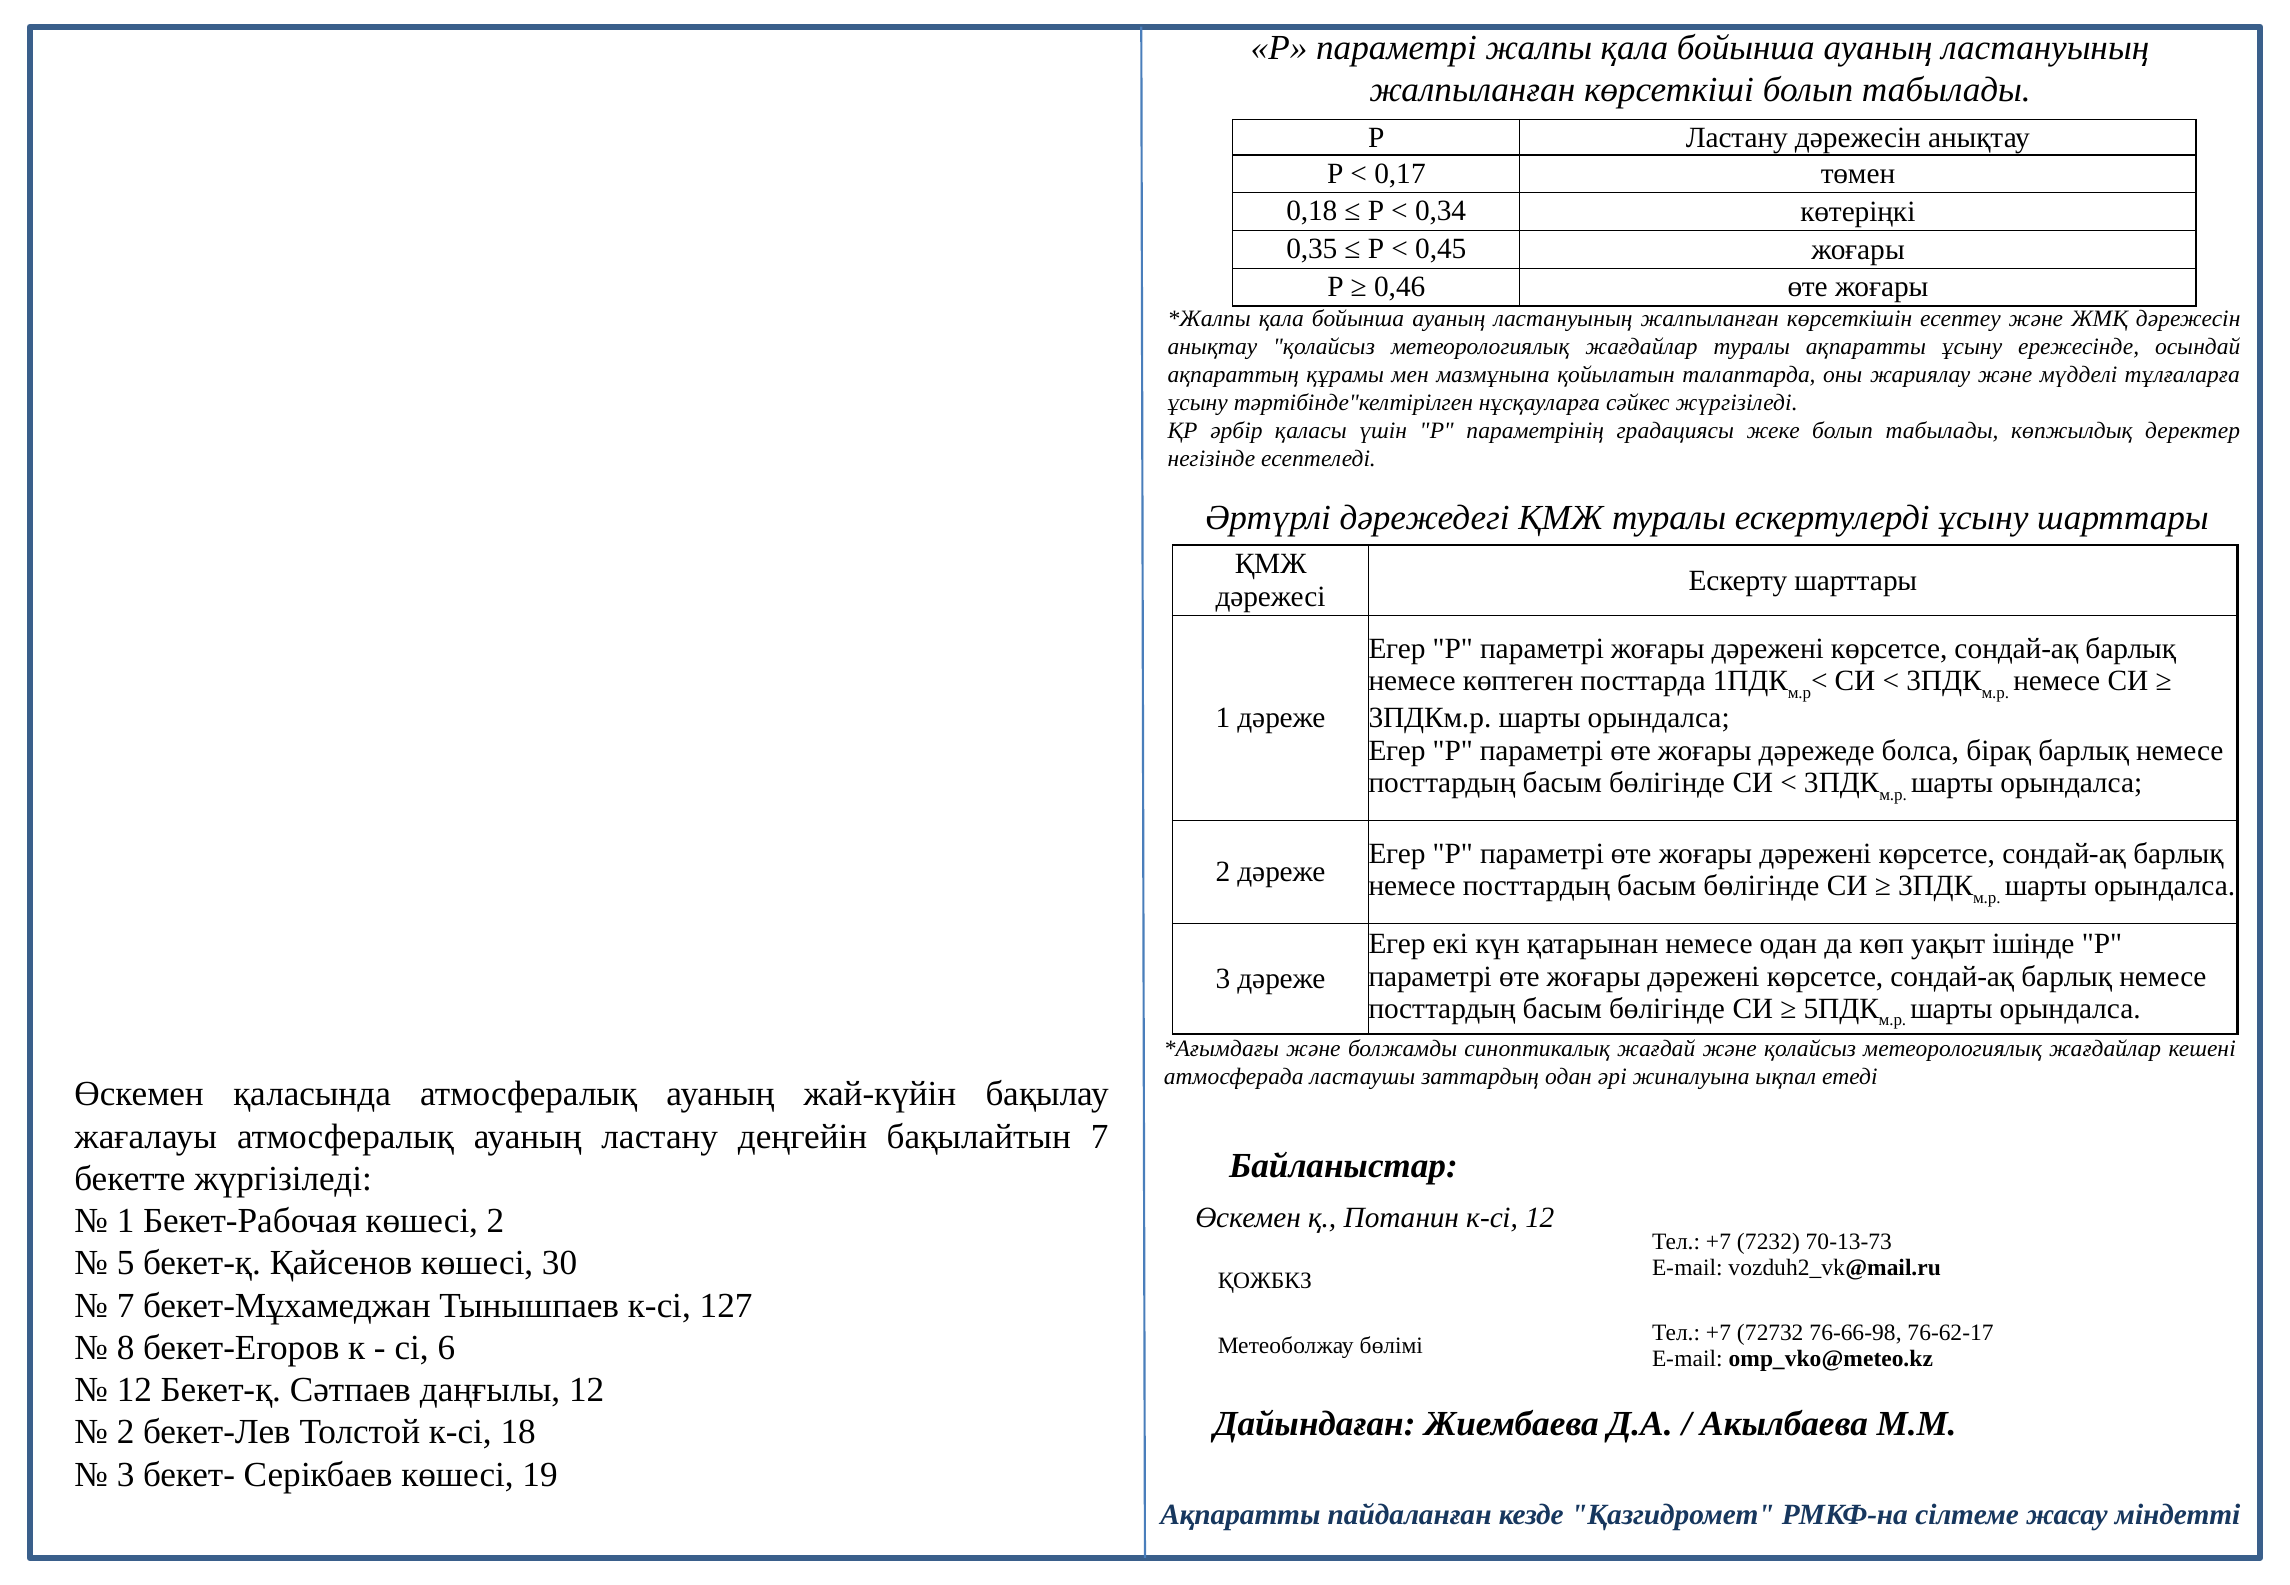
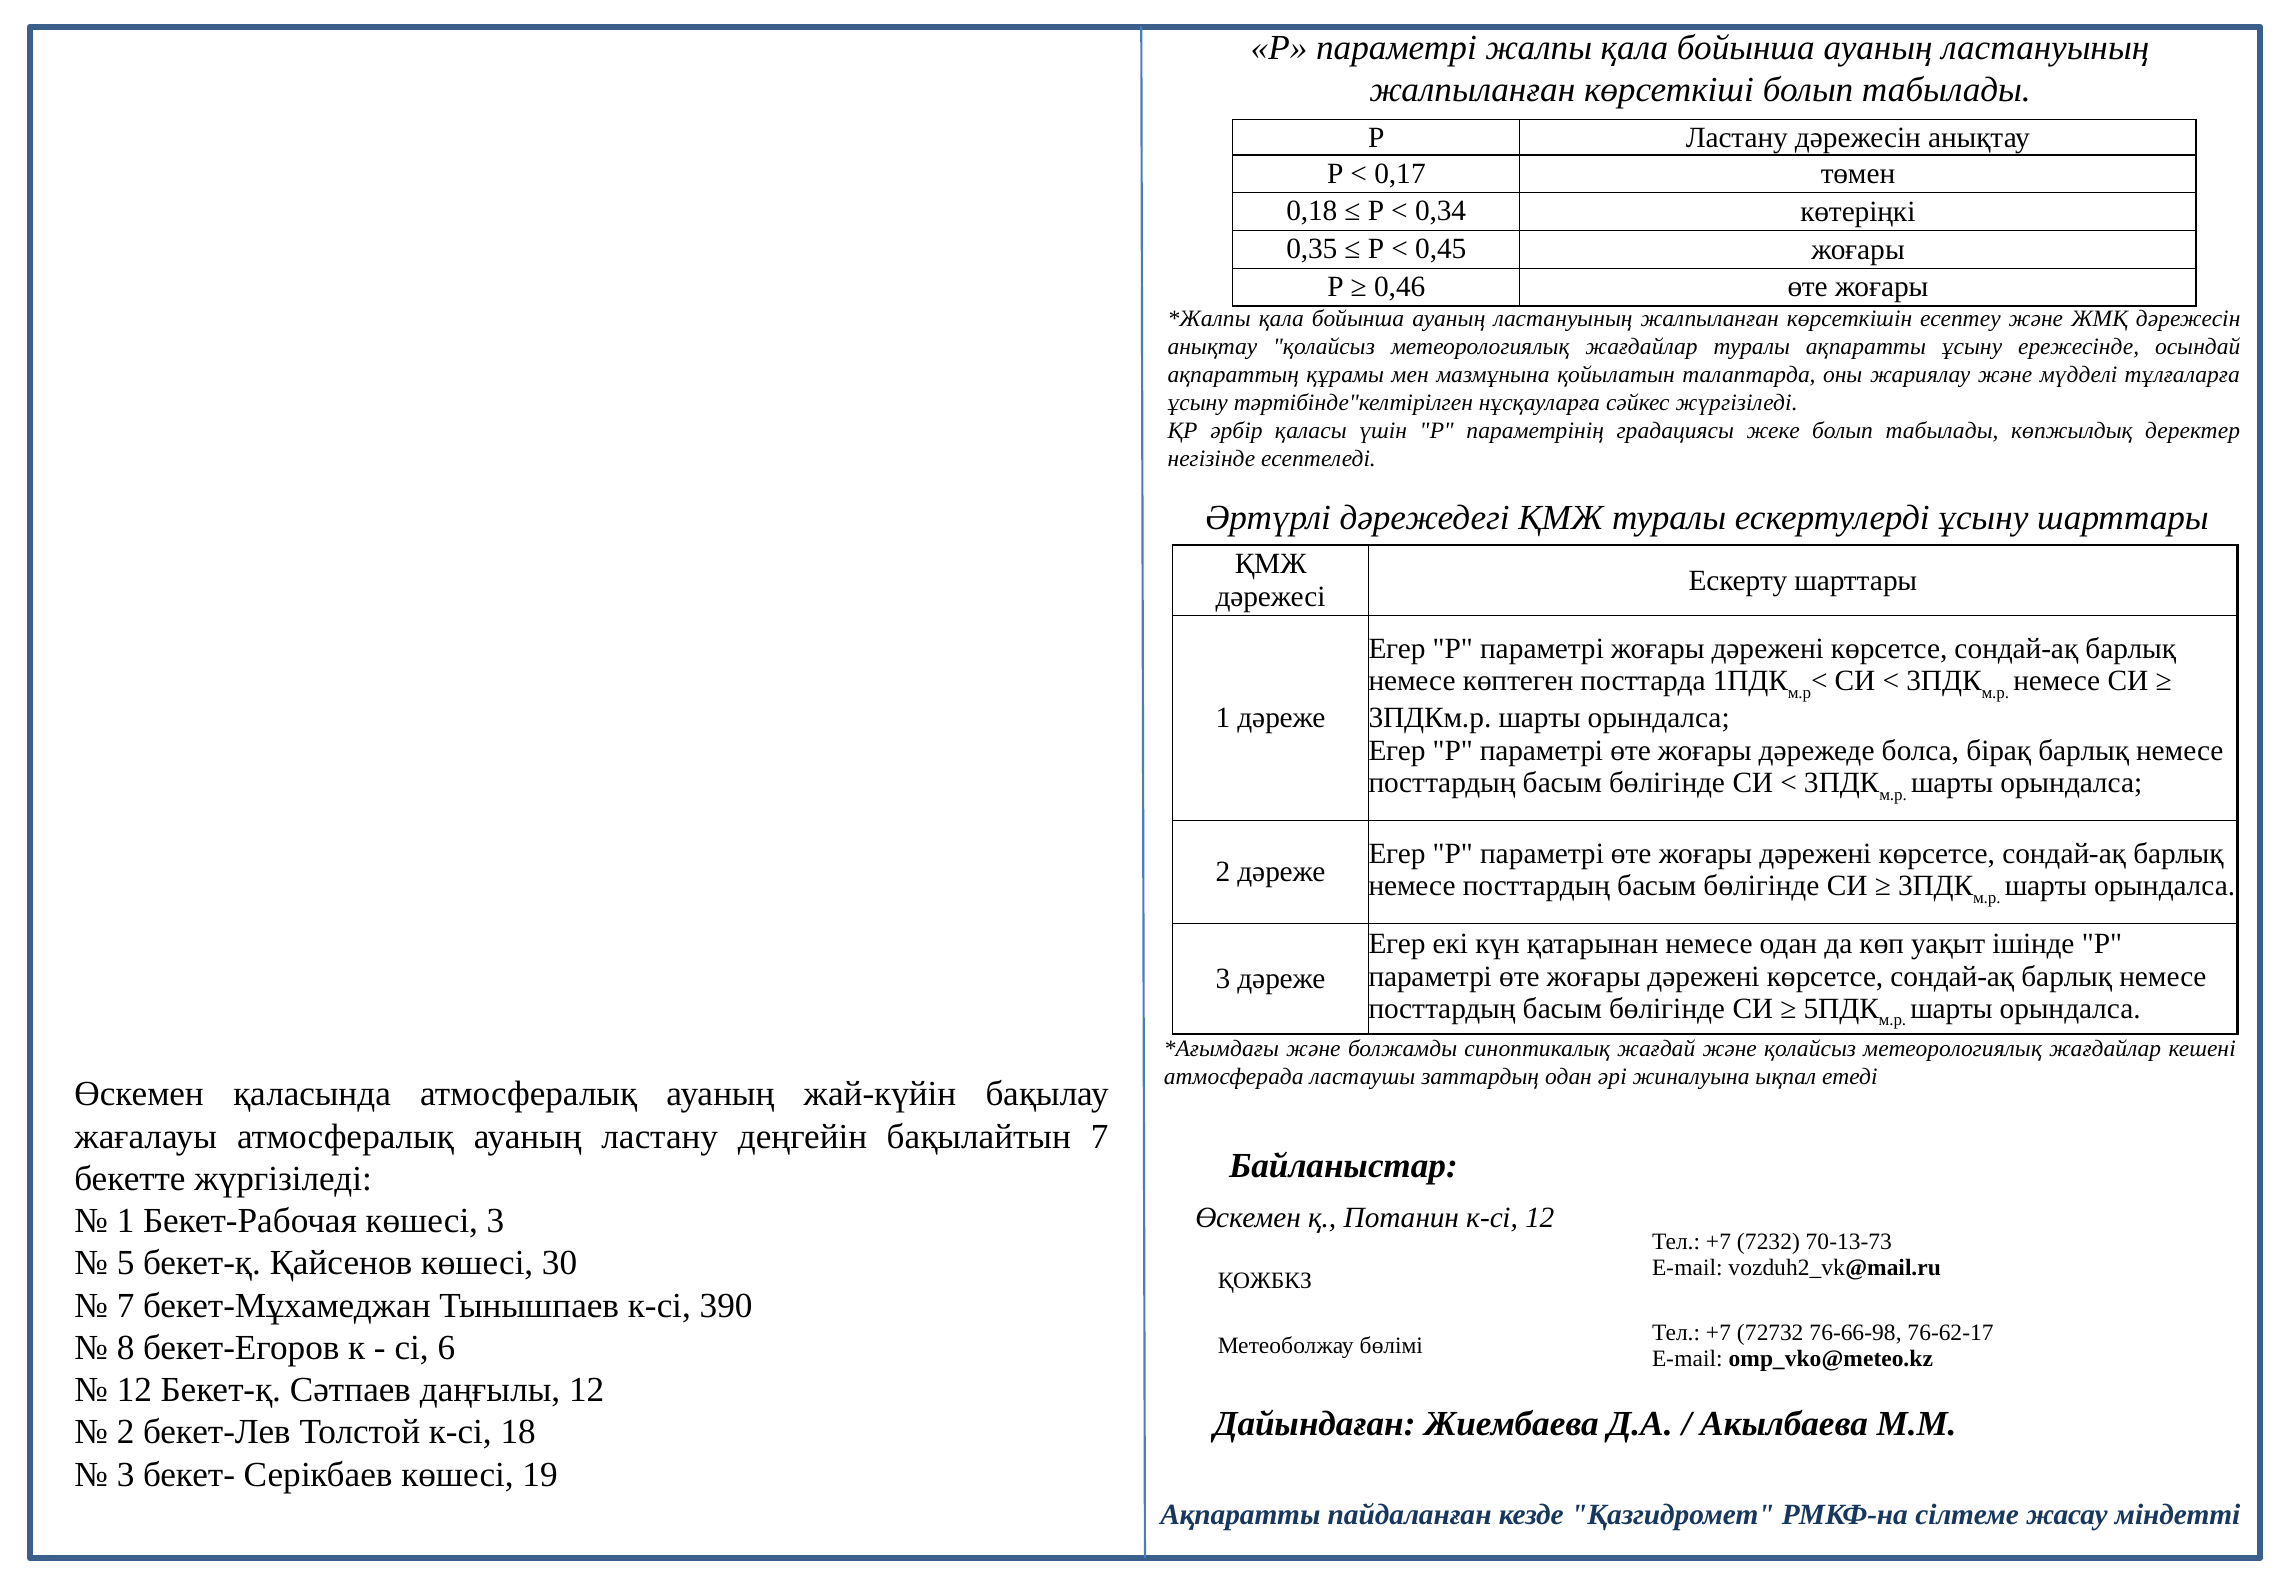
көшесі 2: 2 -> 3 (495, 1221)
127: 127 -> 390 (726, 1306)
